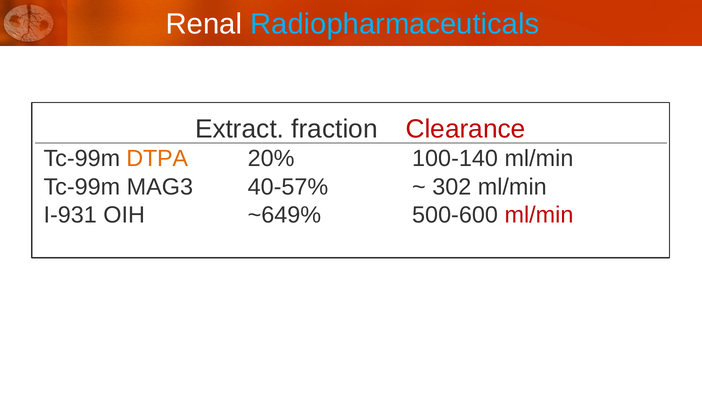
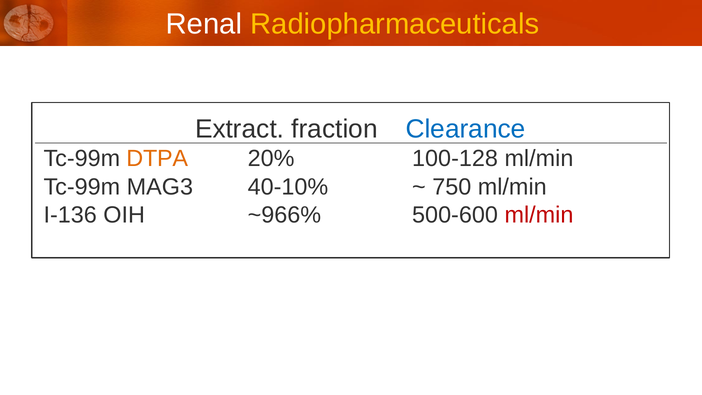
Radiopharmaceuticals colour: light blue -> yellow (395, 24)
Clearance colour: red -> blue (466, 129)
100-140: 100-140 -> 100-128 (455, 159)
40-57%: 40-57% -> 40-10% (288, 187)
302: 302 -> 750 (452, 187)
I-931: I-931 -> I-136 (70, 215)
~649%: ~649% -> ~966% (284, 215)
